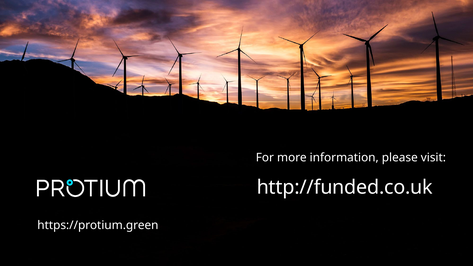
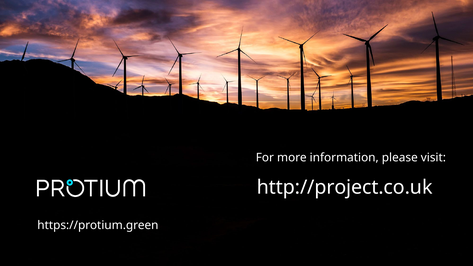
http://funded.co.uk: http://funded.co.uk -> http://project.co.uk (345, 187)
